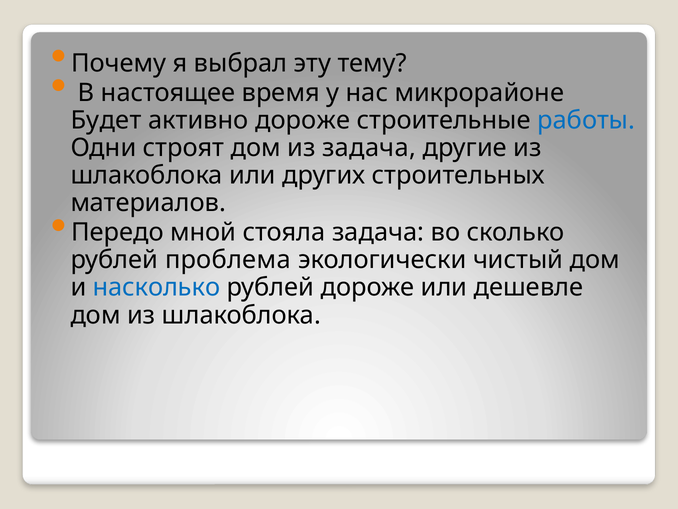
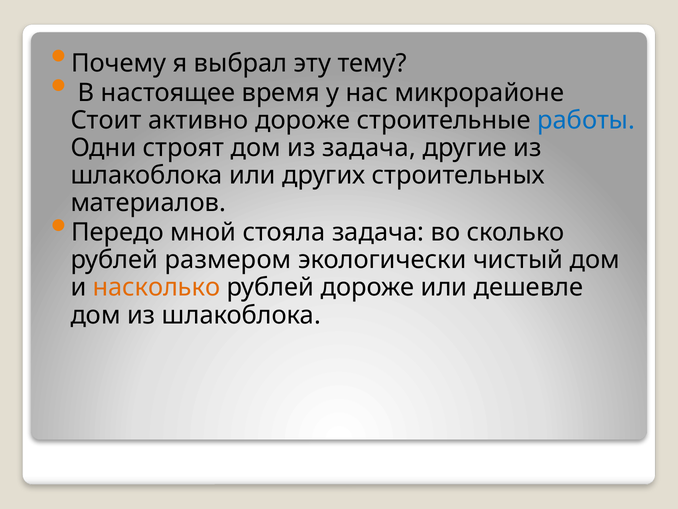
Будет: Будет -> Стоит (106, 120)
проблема: проблема -> размером (228, 260)
насколько colour: blue -> orange (157, 287)
